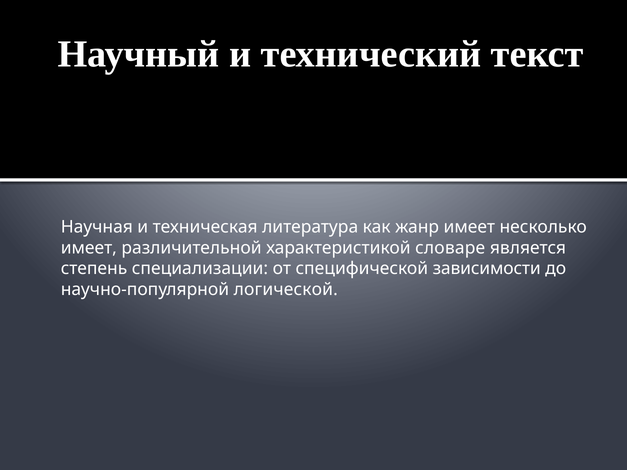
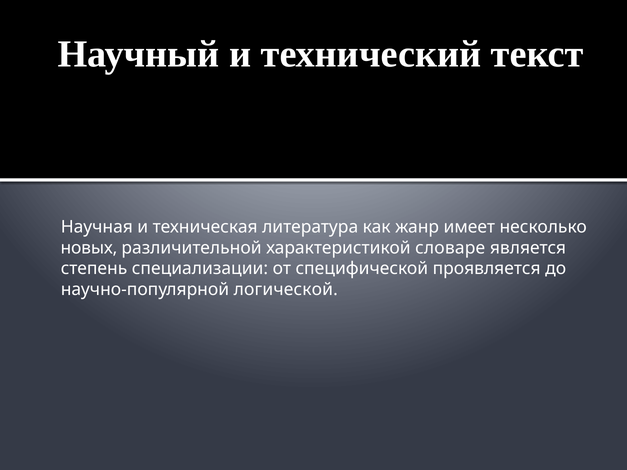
имеет: имеет -> новых (89, 248)
зависимости: зависимости -> проявляется (487, 269)
